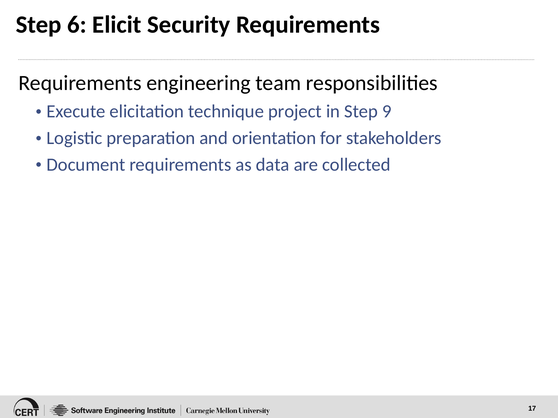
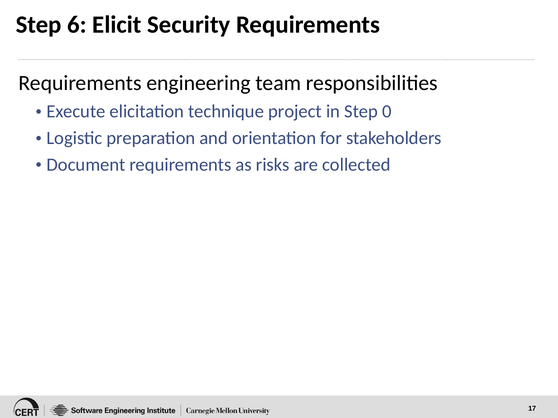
9: 9 -> 0 (387, 112)
data: data -> risks (273, 165)
